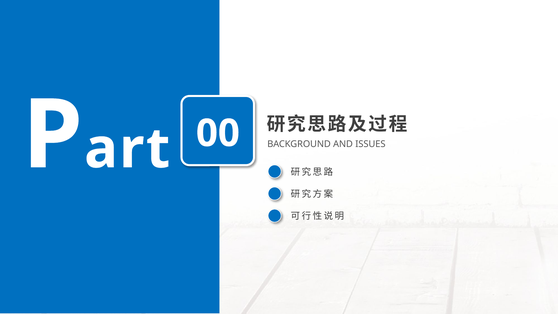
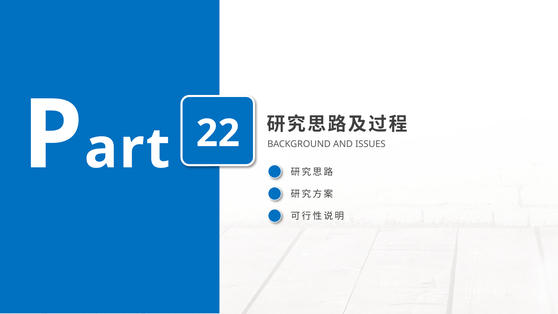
00: 00 -> 22 (218, 133)
